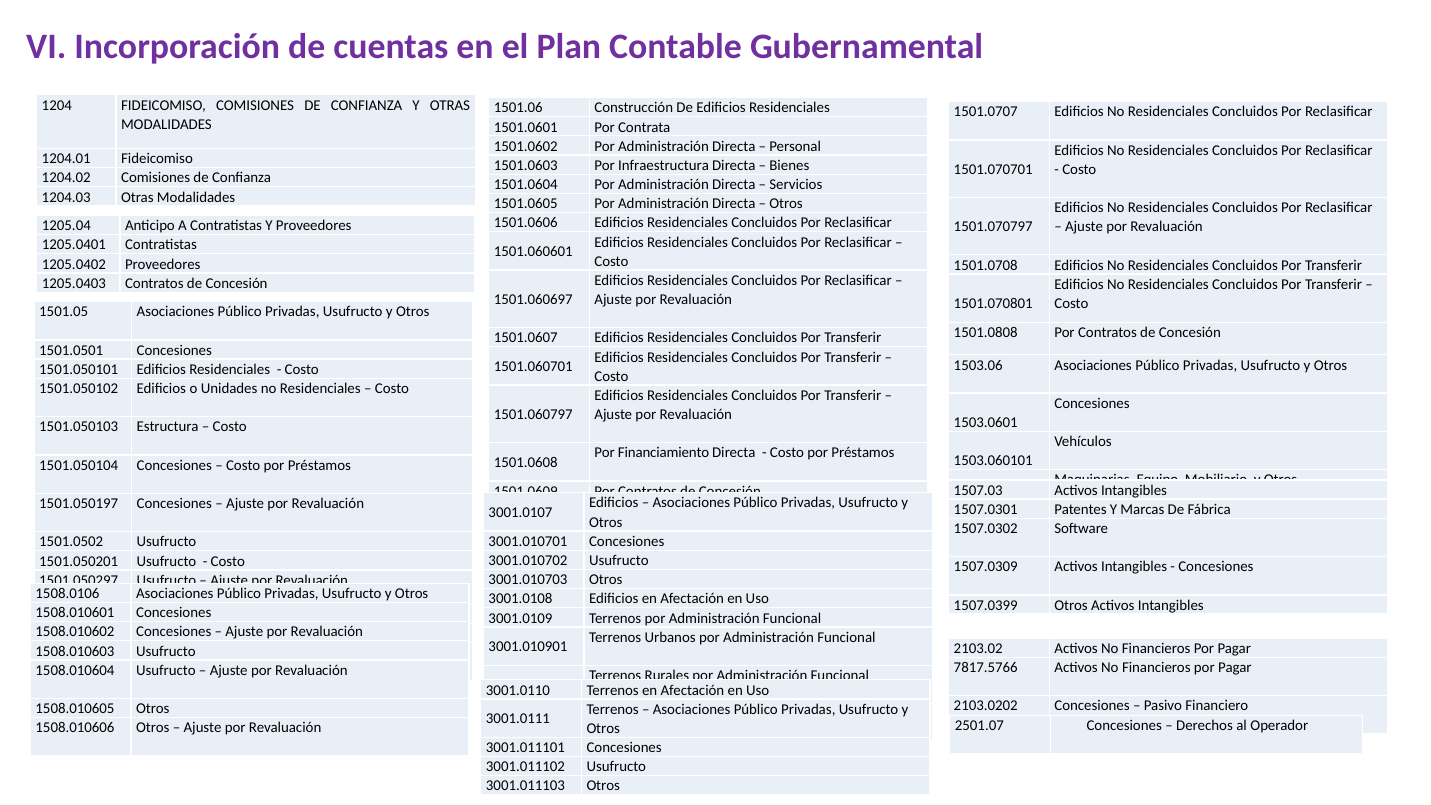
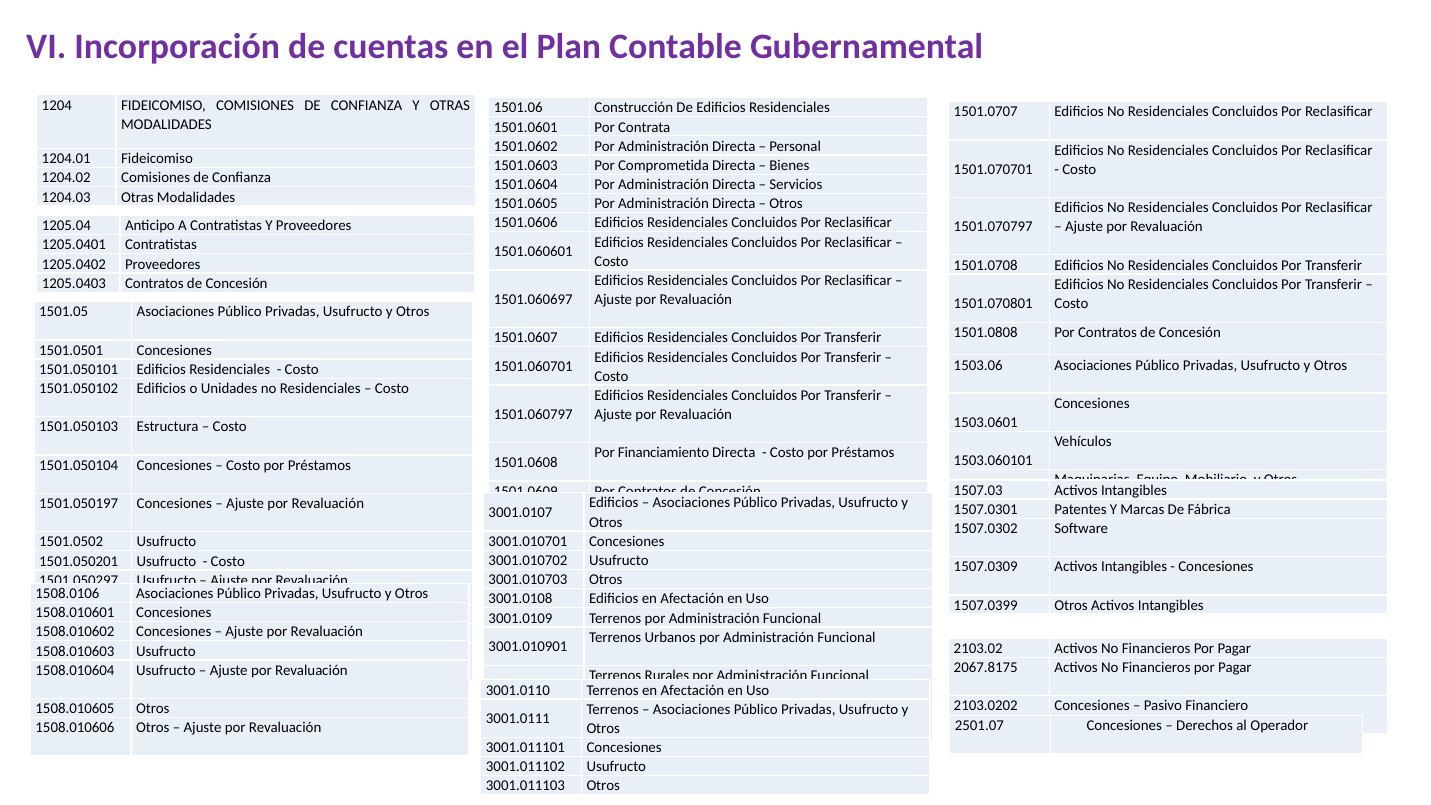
Infraestructura: Infraestructura -> Comprometida (664, 165)
7817.5766: 7817.5766 -> 2067.8175 (986, 668)
